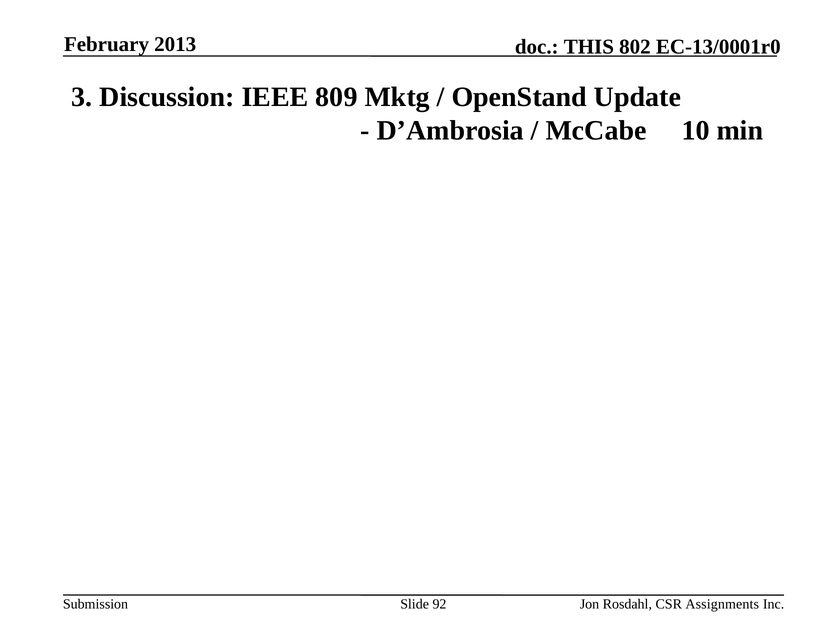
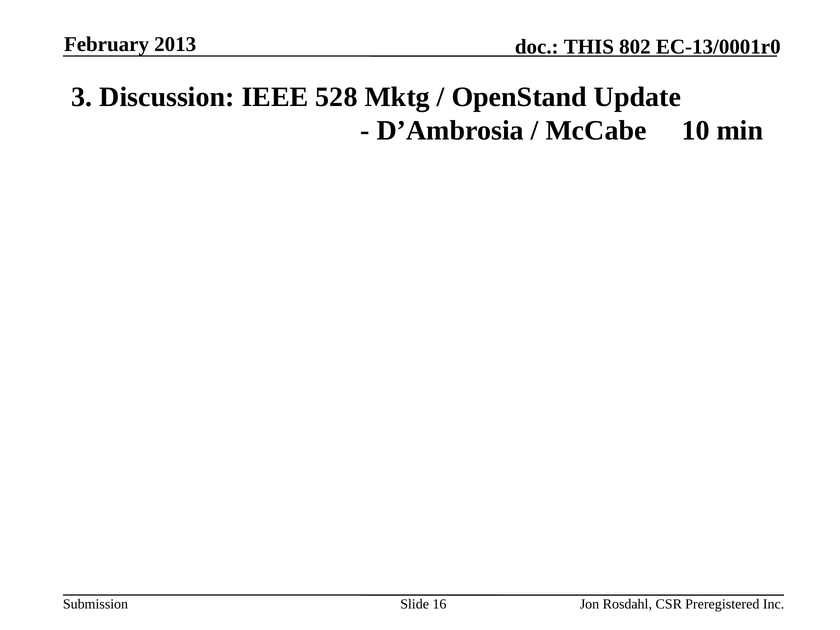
809: 809 -> 528 (337, 97)
92: 92 -> 16 (439, 604)
Assignments: Assignments -> Preregistered (722, 604)
